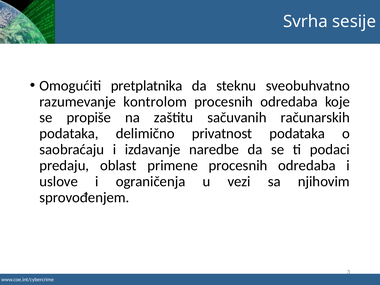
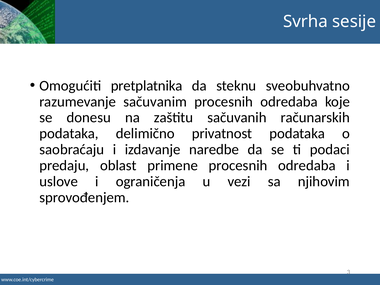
kontrolom: kontrolom -> sačuvanim (155, 102)
propiše: propiše -> donesu (89, 118)
